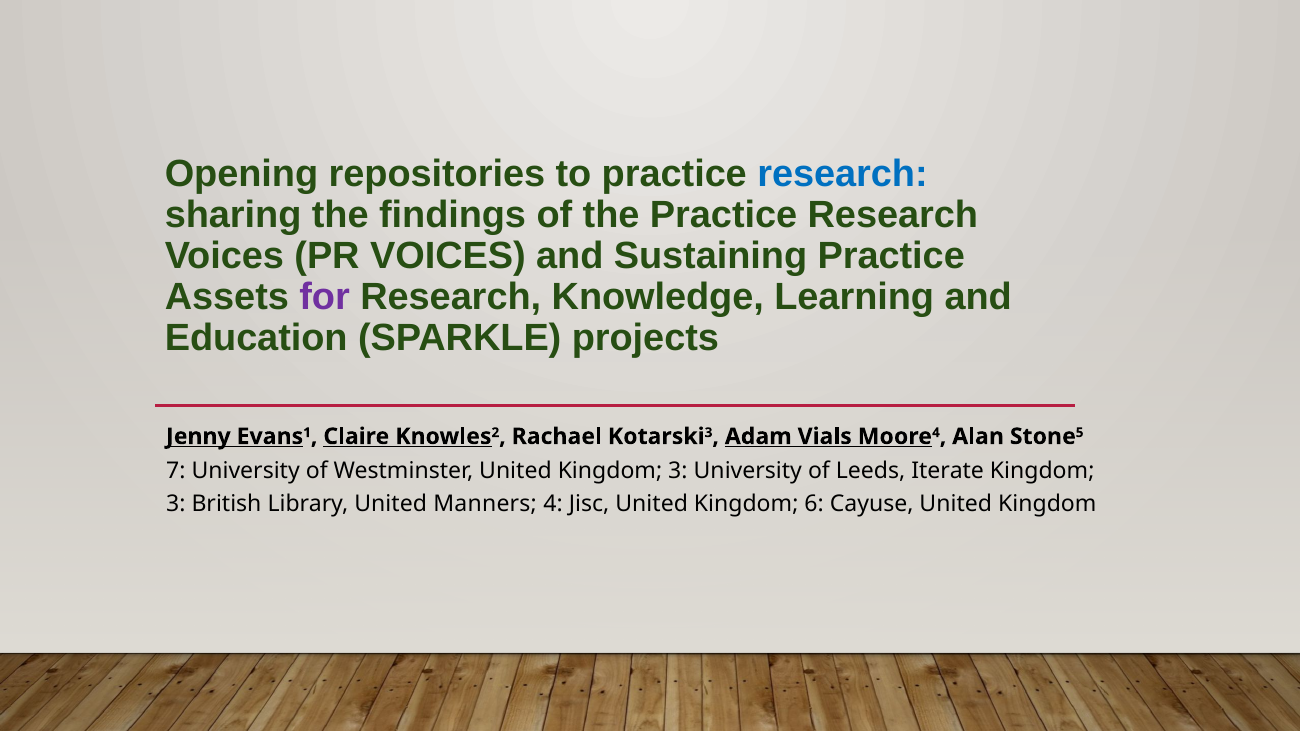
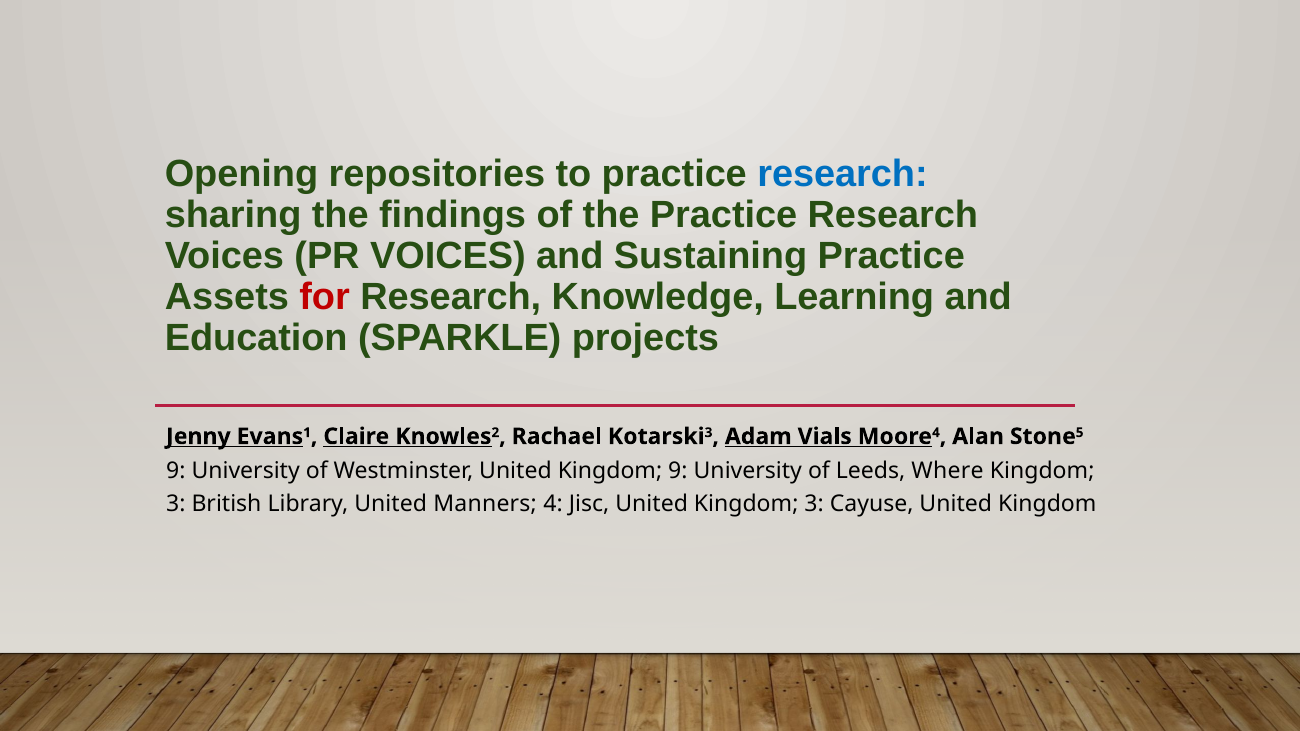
for colour: purple -> red (325, 297)
7: 7 -> 9 (176, 471)
United Kingdom 3: 3 -> 9 (678, 471)
Iterate: Iterate -> Where (947, 471)
United Kingdom 6: 6 -> 3 (814, 504)
